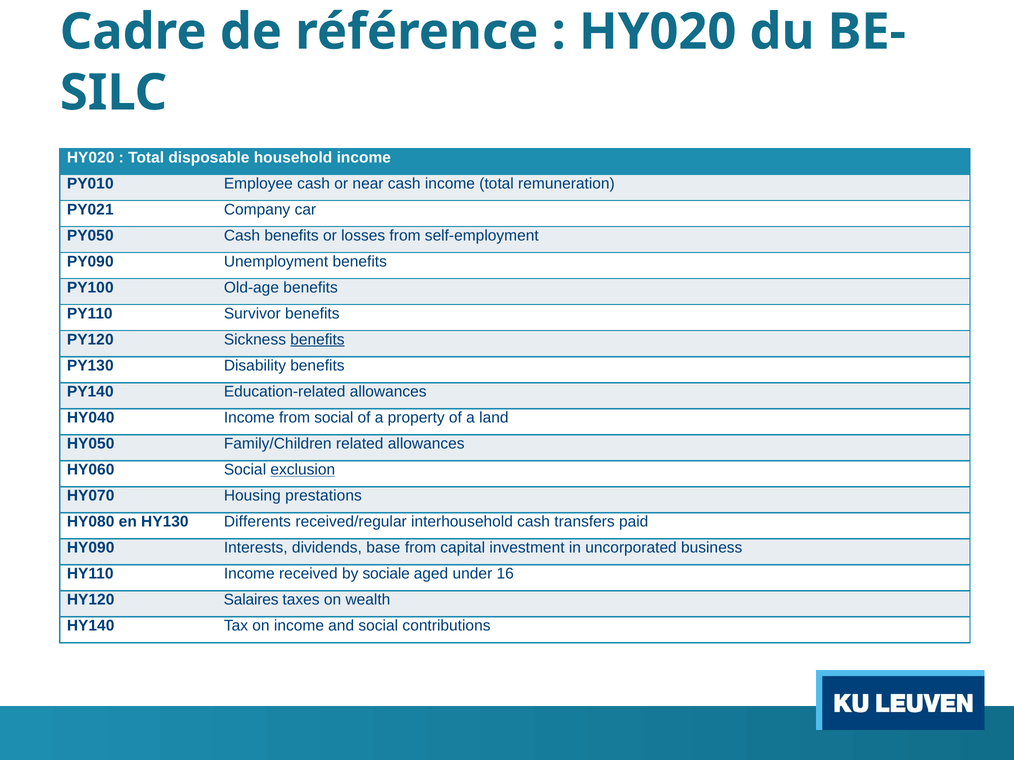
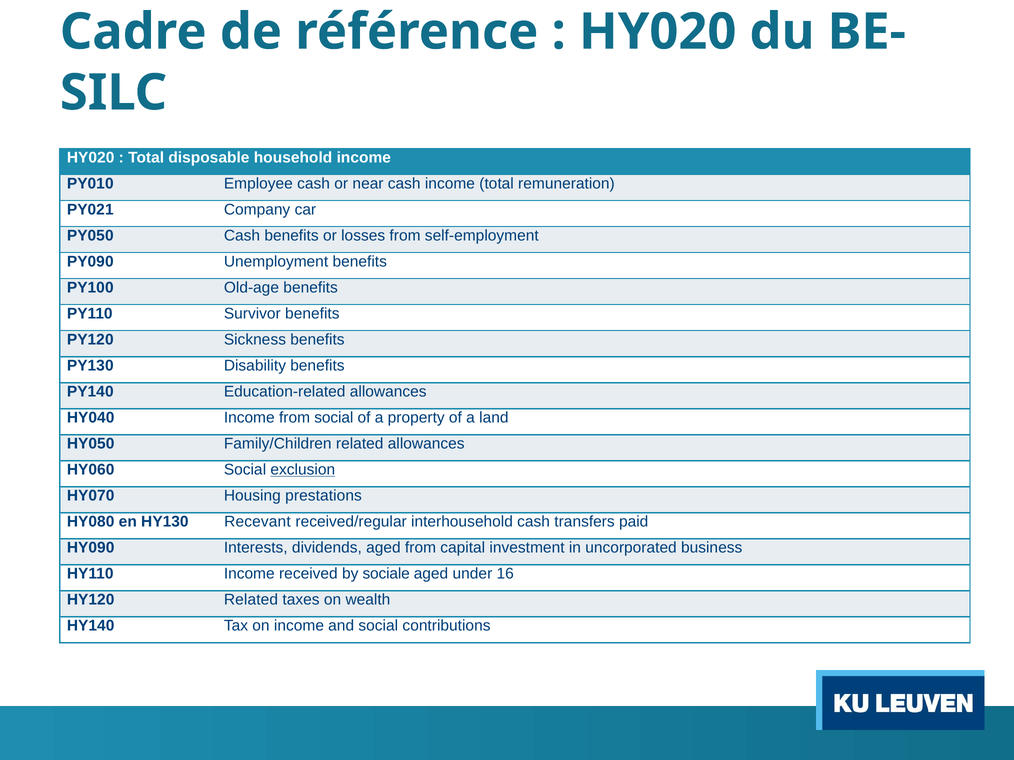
benefits underline: present -> none (317, 340)
Differents: Differents -> Recevant (257, 522)
dividends base: base -> aged (383, 548)
HY120 Salaires: Salaires -> Related (251, 600)
